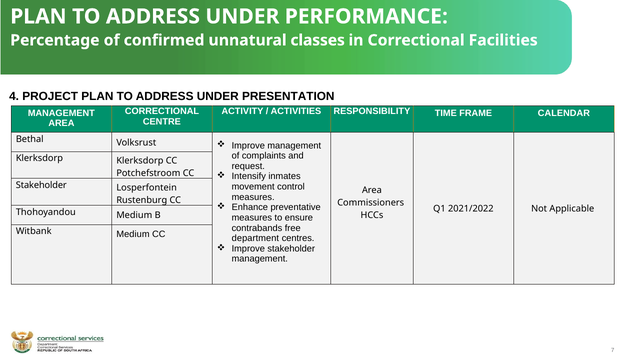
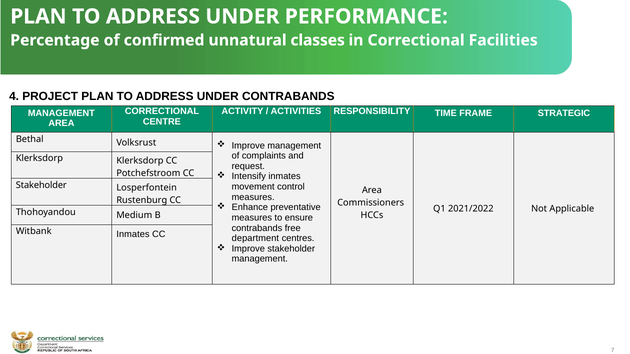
UNDER PRESENTATION: PRESENTATION -> CONTRABANDS (288, 97)
CALENDAR: CALENDAR -> STRATEGIC (564, 113)
Witbank Medium: Medium -> Inmates (133, 234)
